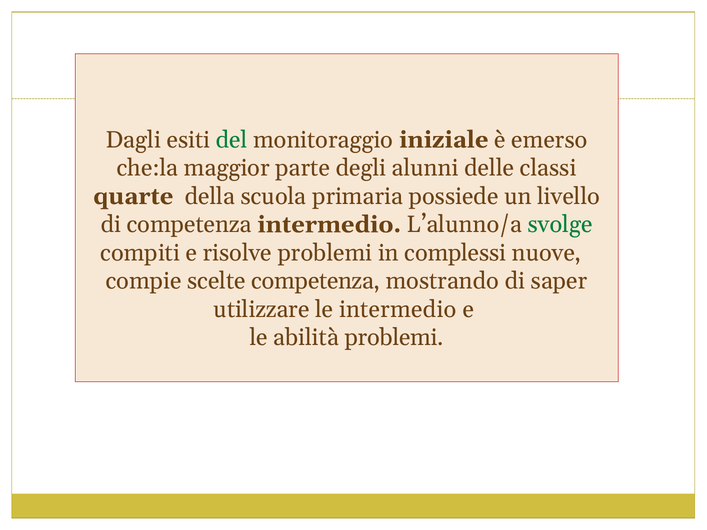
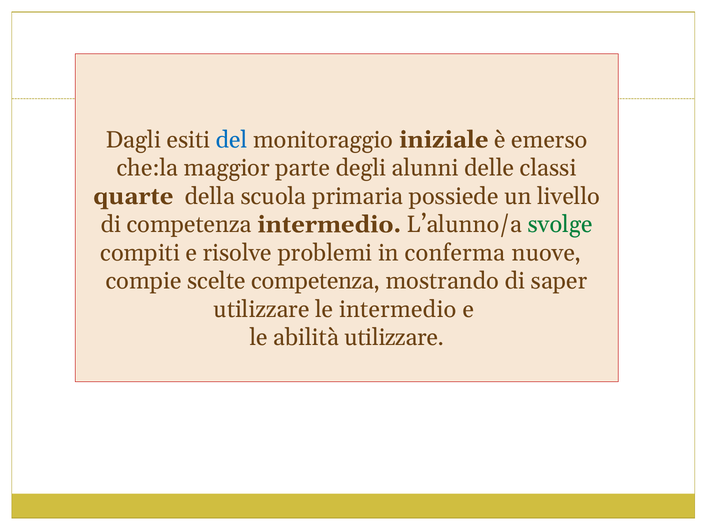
del colour: green -> blue (232, 140)
complessi: complessi -> conferma (455, 253)
abilità problemi: problemi -> utilizzare (394, 338)
